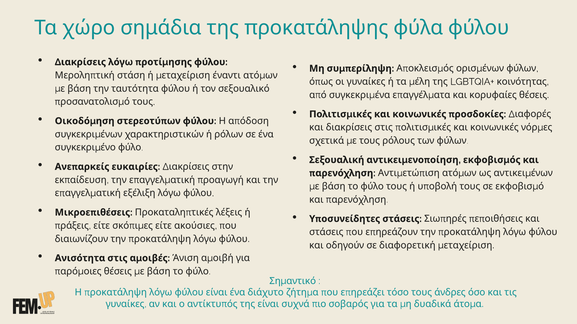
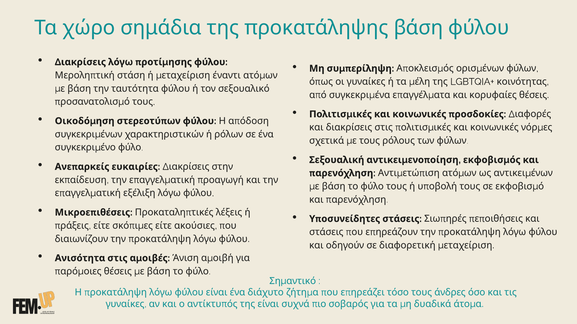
προκατάληψης φύλα: φύλα -> βάση (418, 28)
